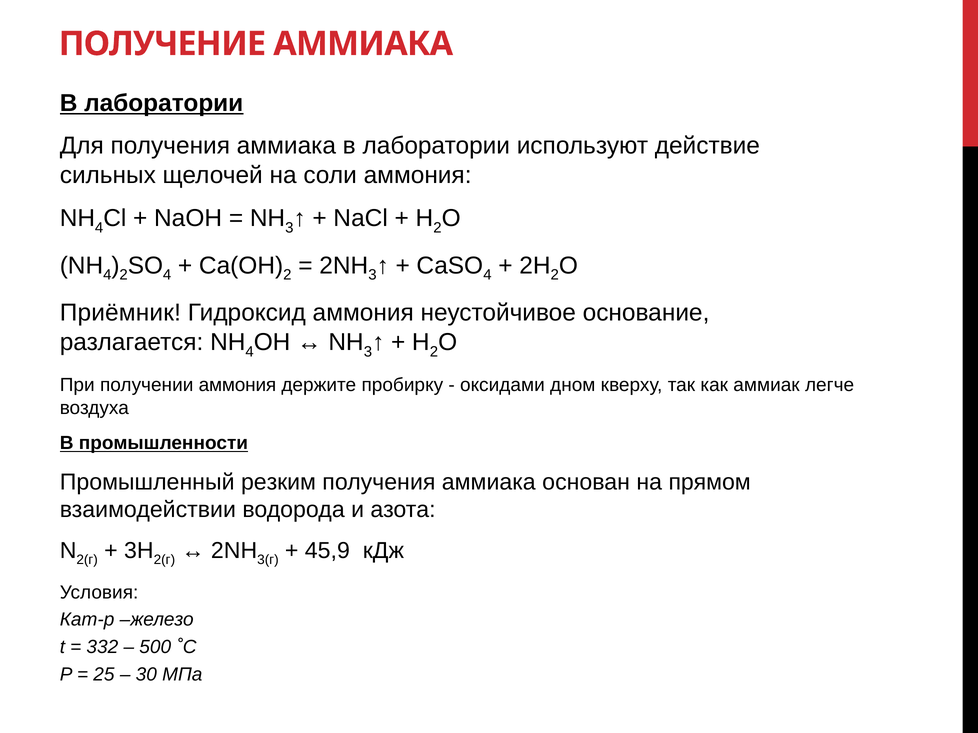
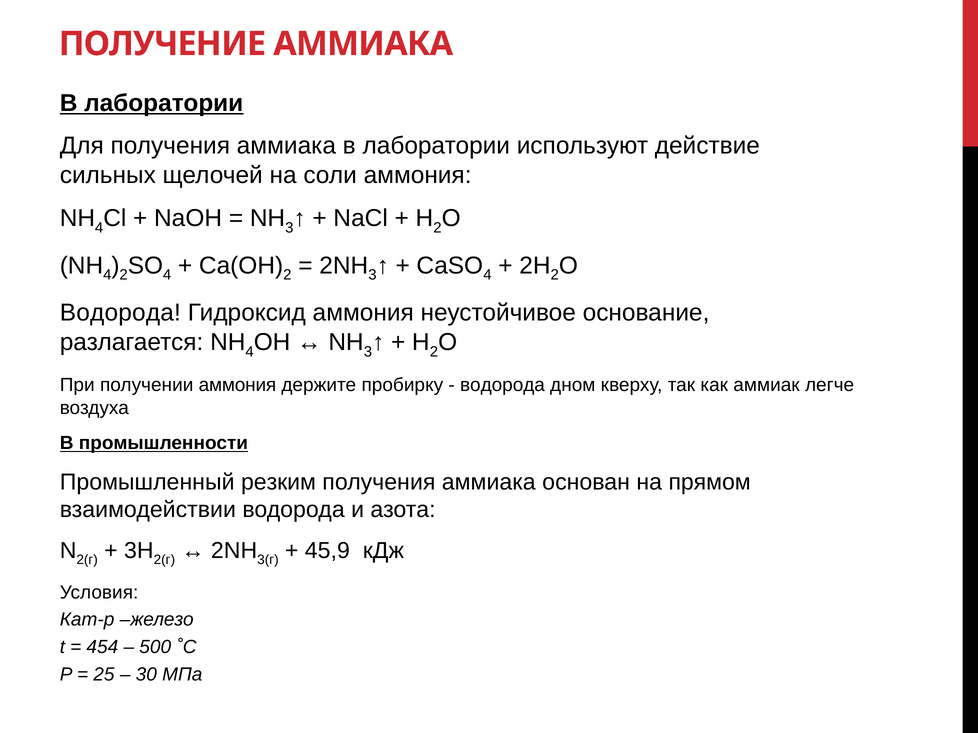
Приёмник: Приёмник -> Водорода (120, 313)
оксидами: оксидами -> водорода (502, 385)
332: 332 -> 454 (102, 647)
